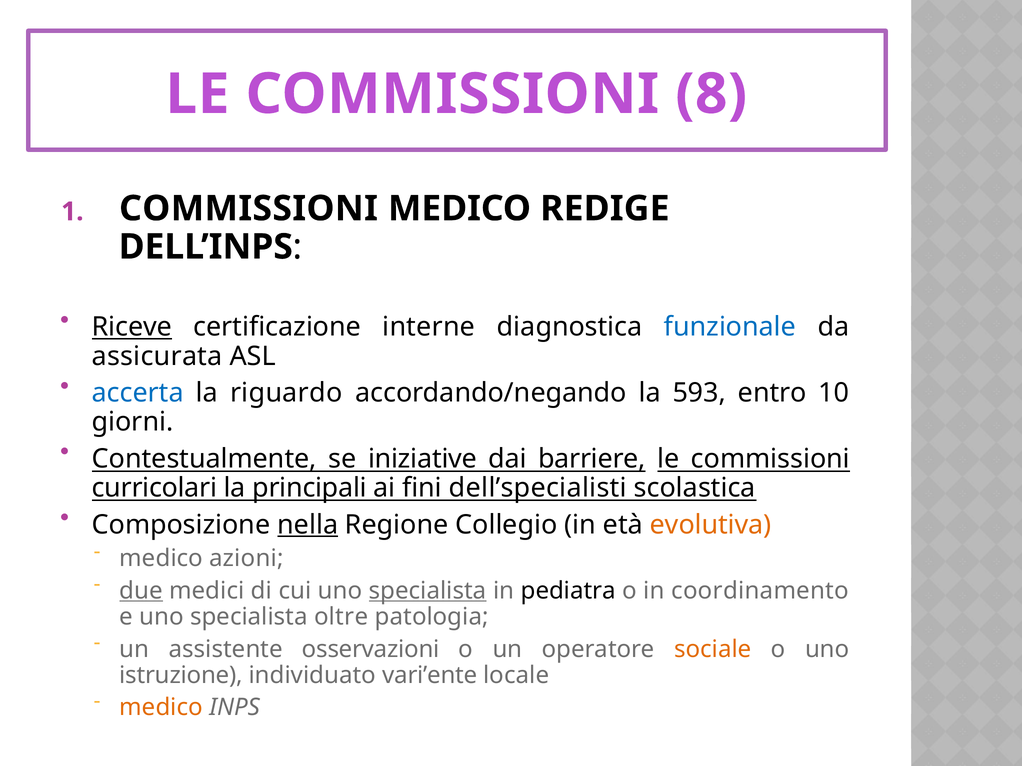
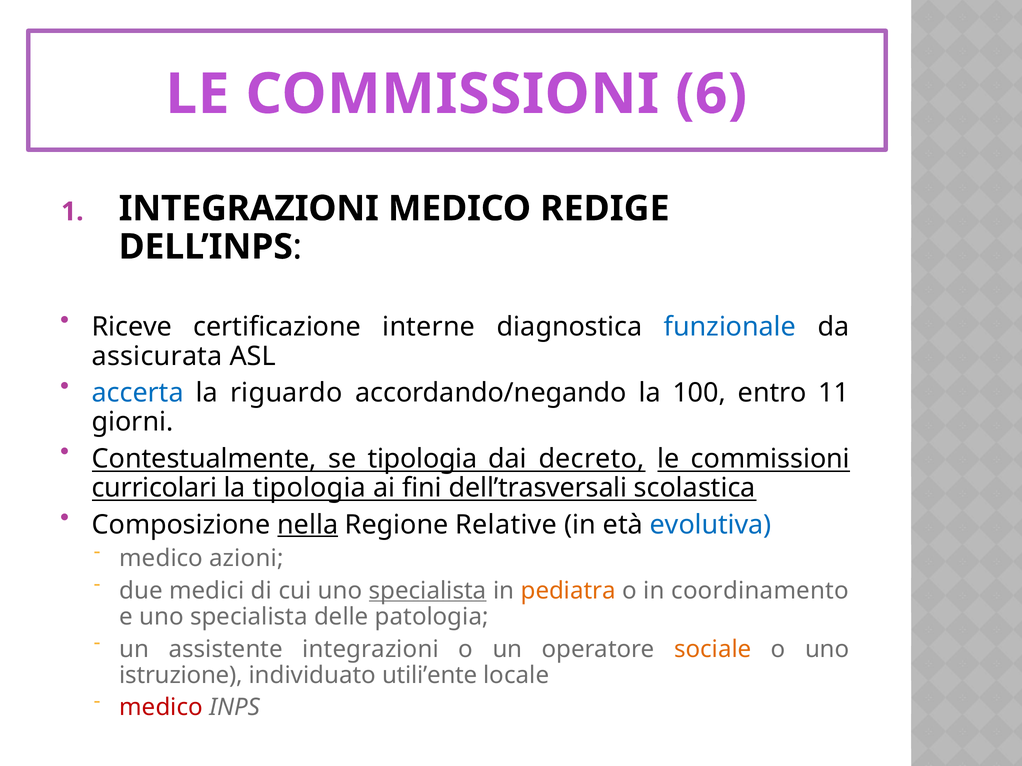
8: 8 -> 6 (711, 94)
1 COMMISSIONI: COMMISSIONI -> INTEGRAZIONI (249, 209)
Riceve underline: present -> none (132, 327)
593: 593 -> 100 (699, 393)
10: 10 -> 11 (834, 393)
se iniziative: iniziative -> tipologia (423, 459)
barriere: barriere -> decreto (592, 459)
la principali: principali -> tipologia (309, 488)
dell’specialisti: dell’specialisti -> dell’trasversali (538, 488)
Collegio: Collegio -> Relative (506, 525)
evolutiva colour: orange -> blue (711, 525)
due underline: present -> none (141, 591)
pediatra colour: black -> orange (568, 591)
oltre: oltre -> delle (341, 617)
assistente osservazioni: osservazioni -> integrazioni (371, 649)
vari’ente: vari’ente -> utili’ente (430, 676)
medico colour: orange -> red (161, 708)
